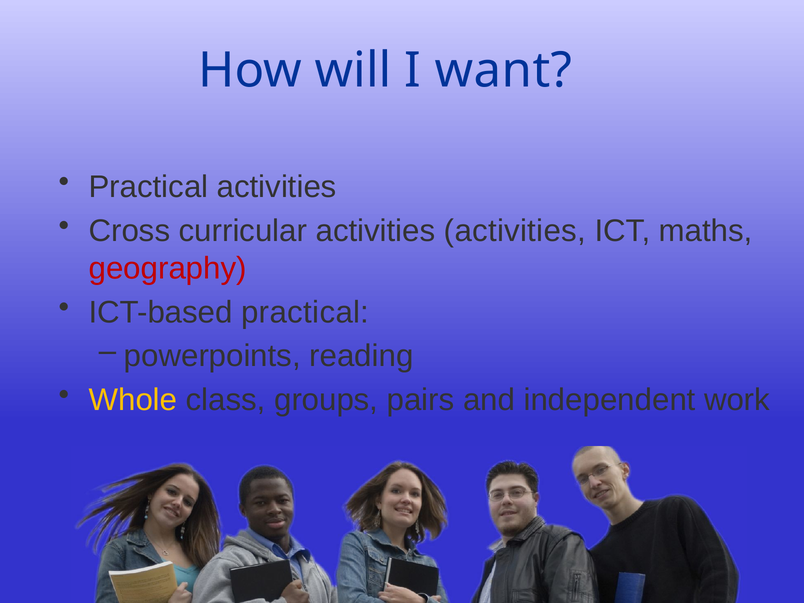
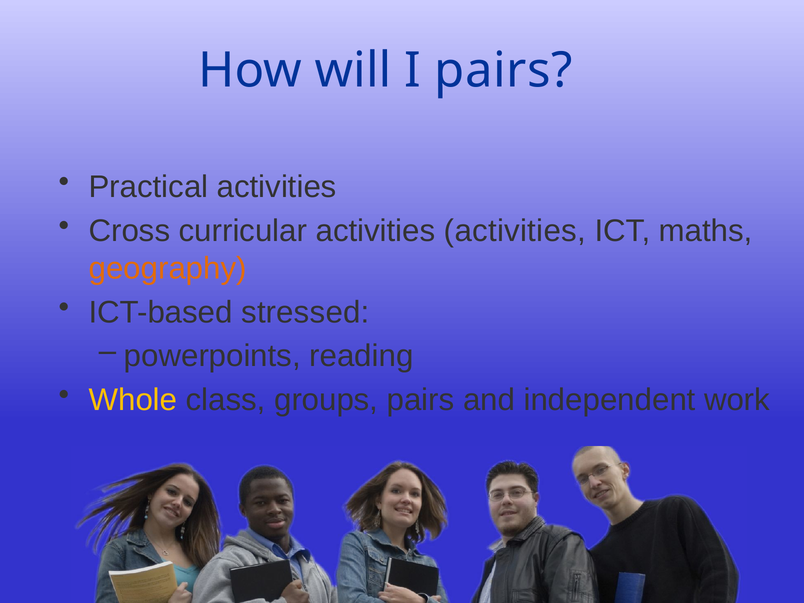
I want: want -> pairs (503, 71)
geography colour: red -> orange (168, 269)
ICT-based practical: practical -> stressed (305, 312)
